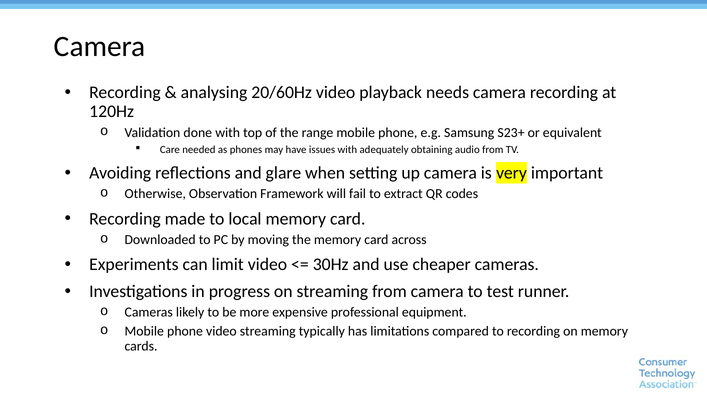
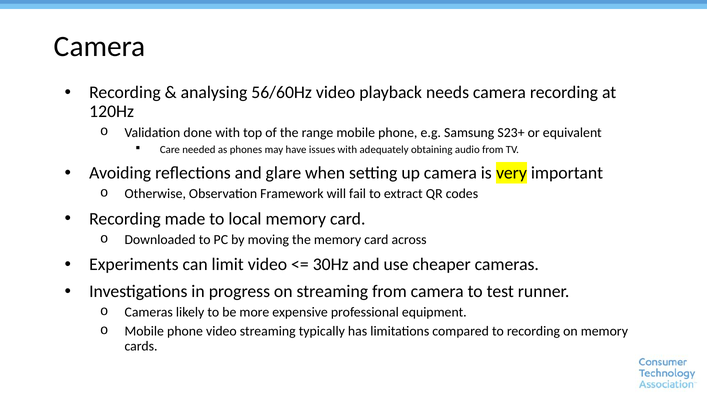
20/60Hz: 20/60Hz -> 56/60Hz (282, 92)
